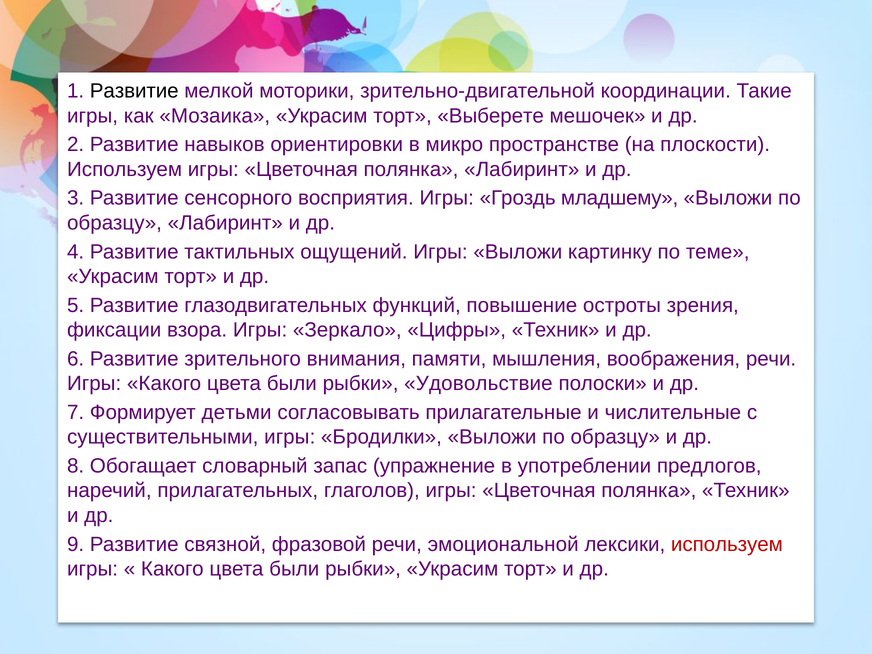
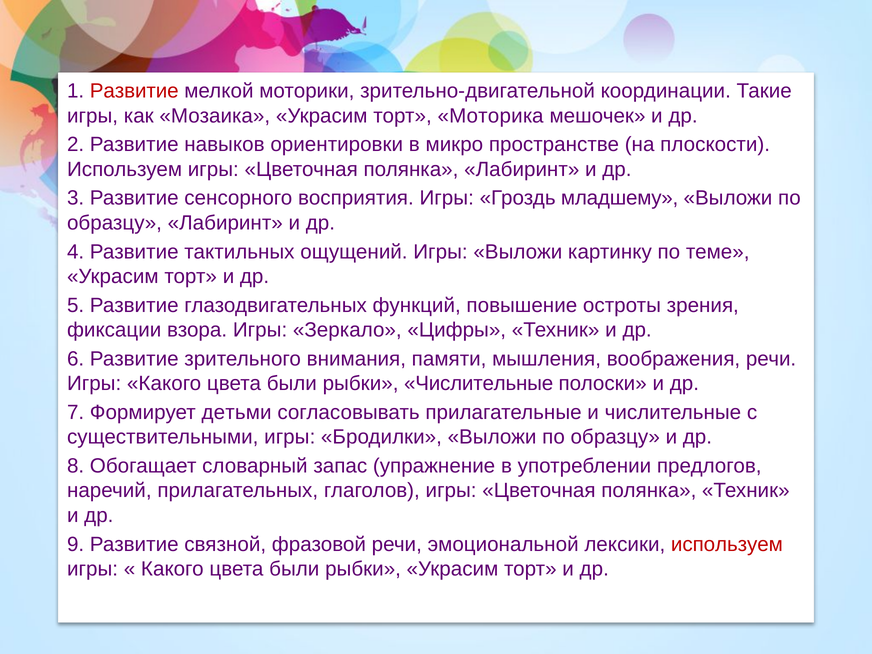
Развитие colour: black -> red (134, 91)
Выберете: Выберете -> Моторика (491, 116)
рыбки Удовольствие: Удовольствие -> Числительные (479, 384)
